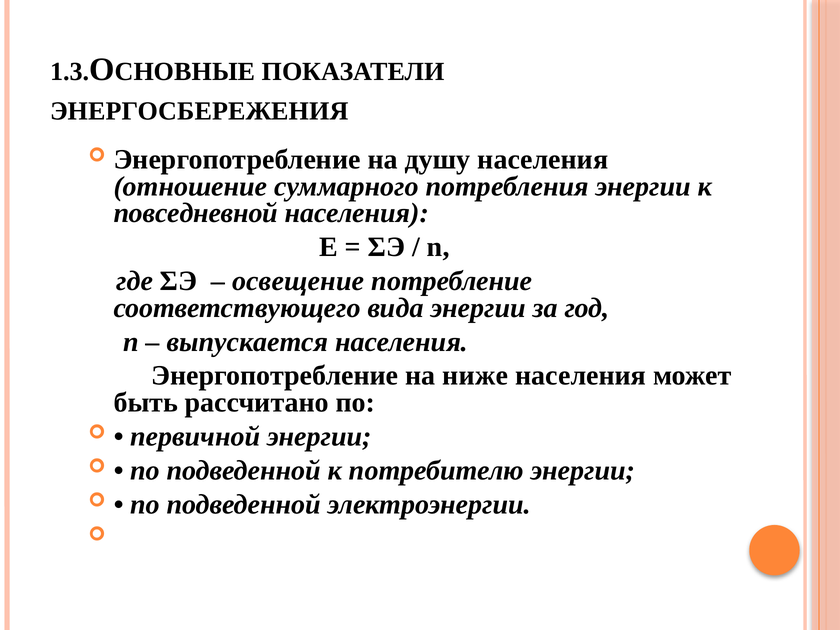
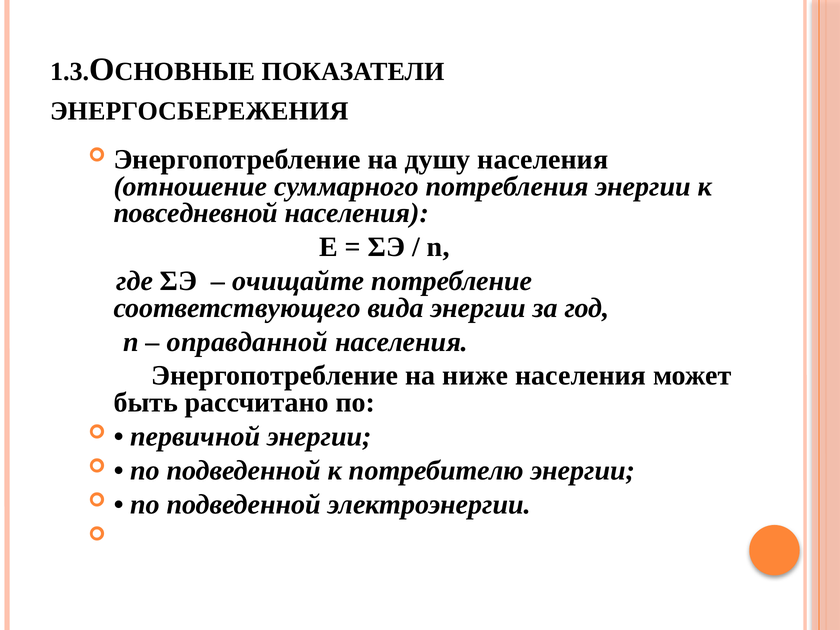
освещение: освещение -> очищайте (298, 281)
выпускается: выпускается -> оправданной (247, 342)
